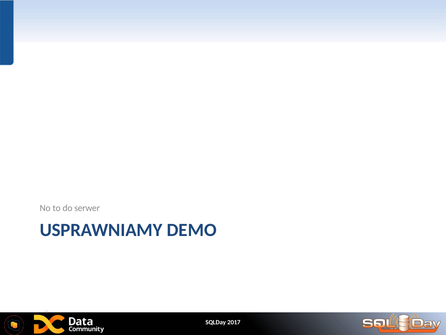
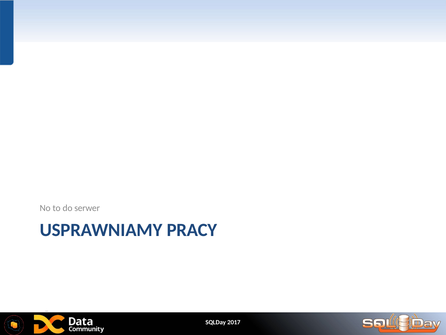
DEMO: DEMO -> PRACY (192, 230)
